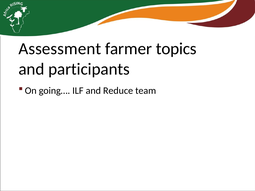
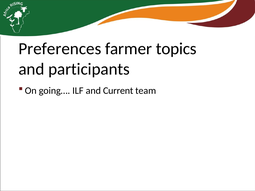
Assessment: Assessment -> Preferences (60, 49)
Reduce: Reduce -> Current (118, 91)
